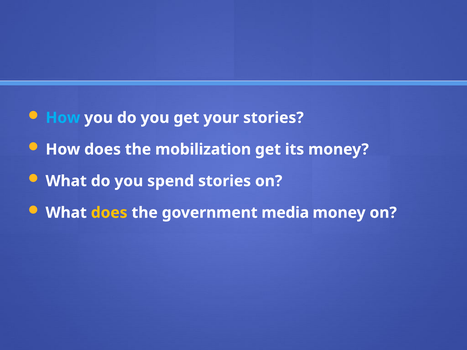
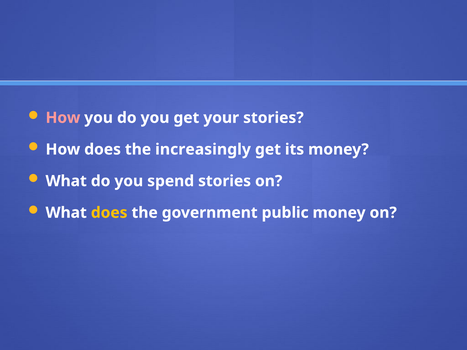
How colour: light blue -> pink (63, 118)
mobilization: mobilization -> increasingly (203, 150)
media: media -> public (285, 213)
